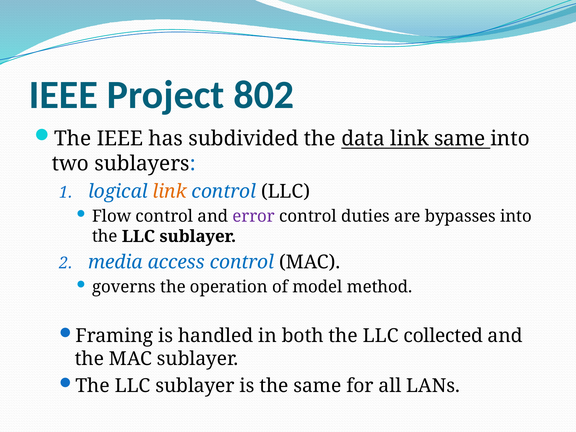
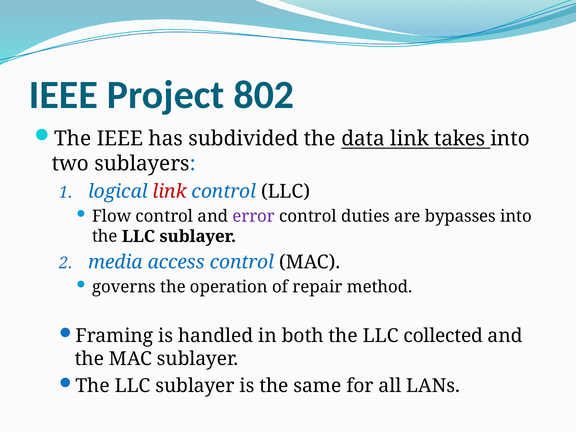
link same: same -> takes (460, 139)
link colour: orange -> red (170, 191)
model: model -> repair (317, 287)
